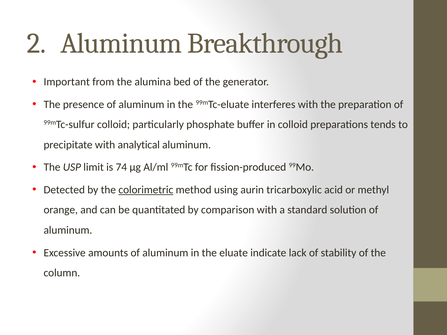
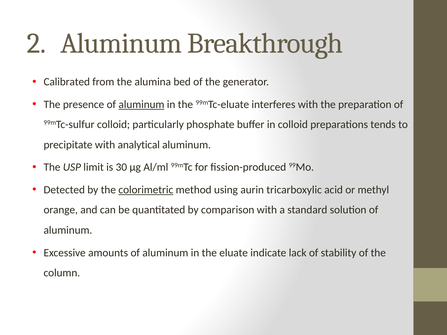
Important: Important -> Calibrated (67, 82)
aluminum underline: none -> present (141, 105)
74: 74 -> 30 (121, 167)
